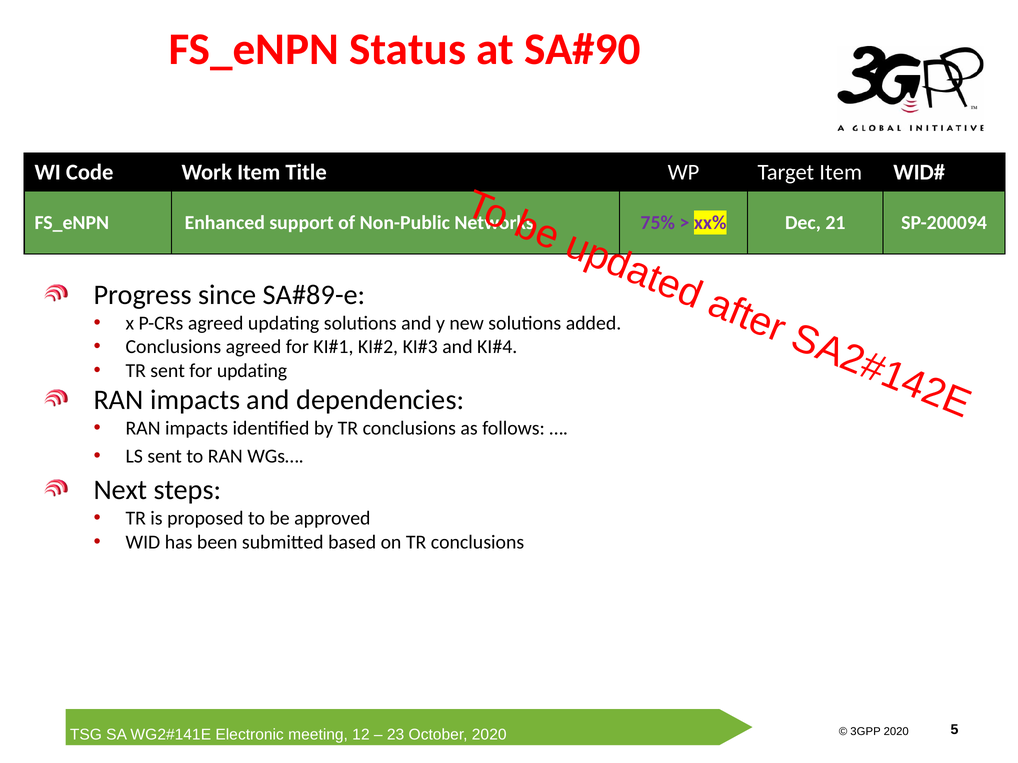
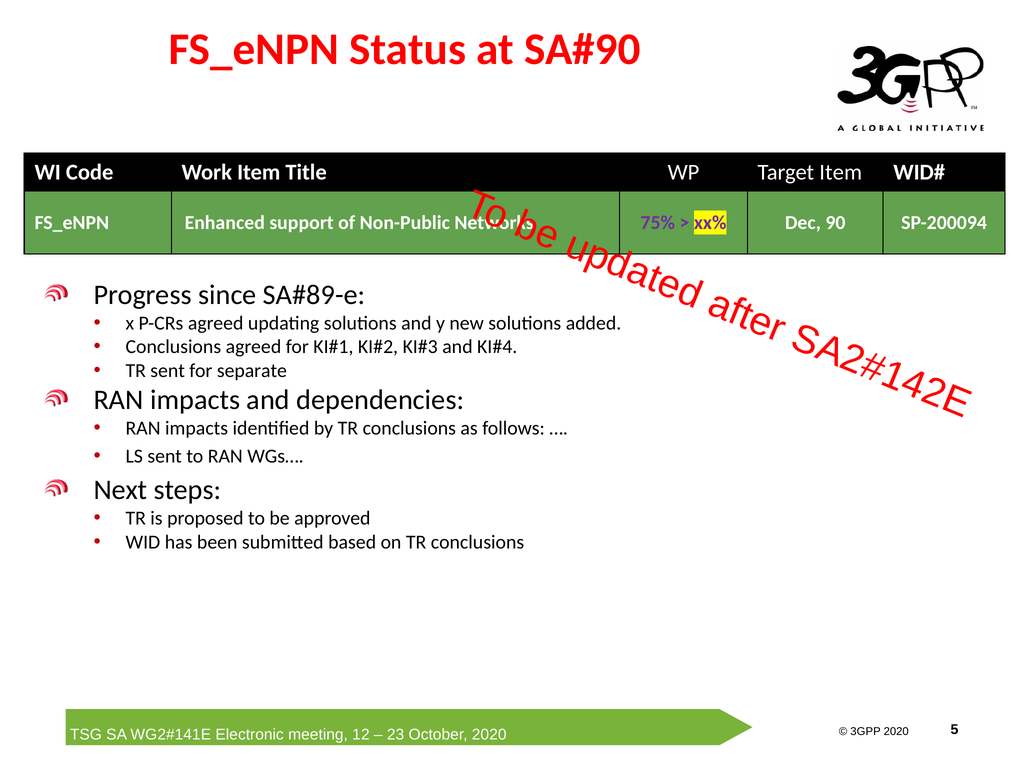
21: 21 -> 90 (835, 223)
for updating: updating -> separate (252, 371)
